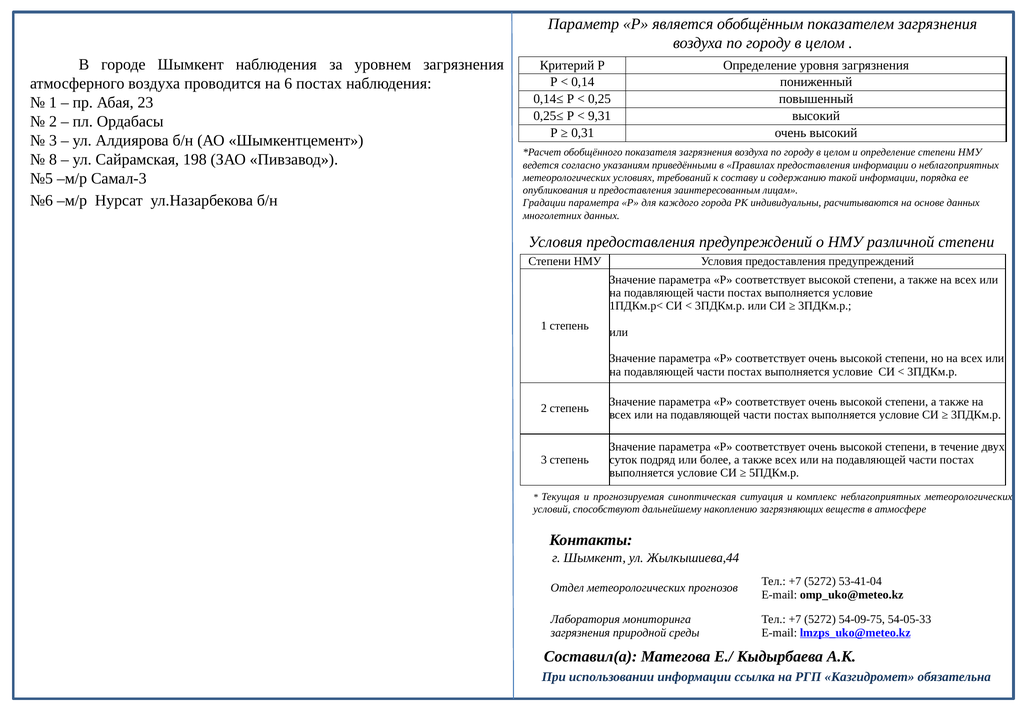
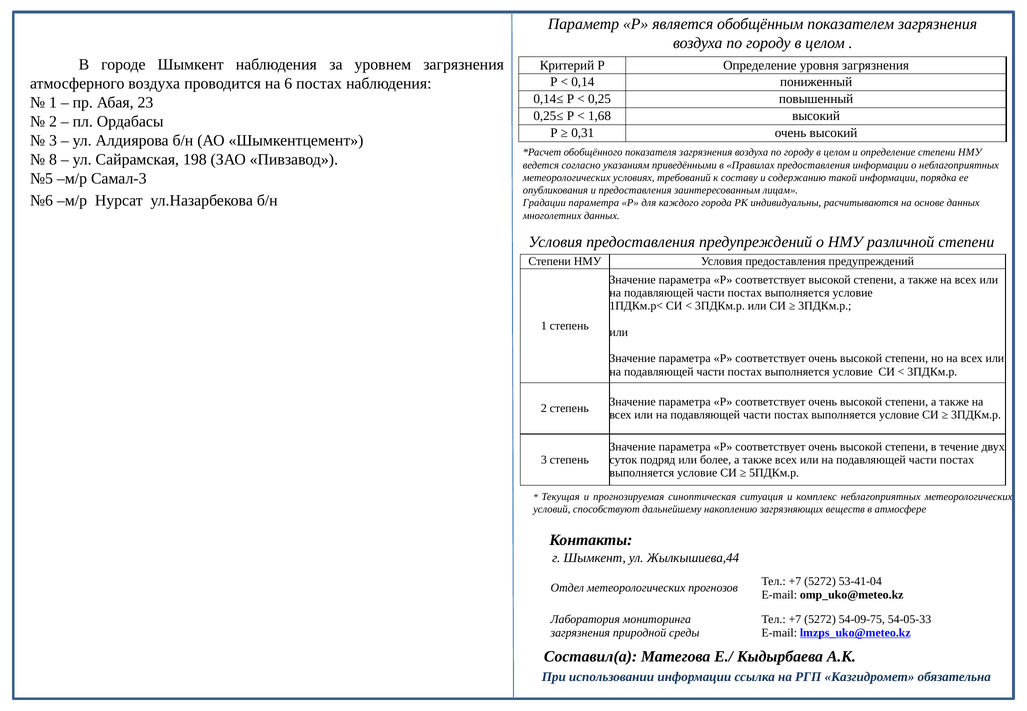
9,31: 9,31 -> 1,68 (600, 116)
